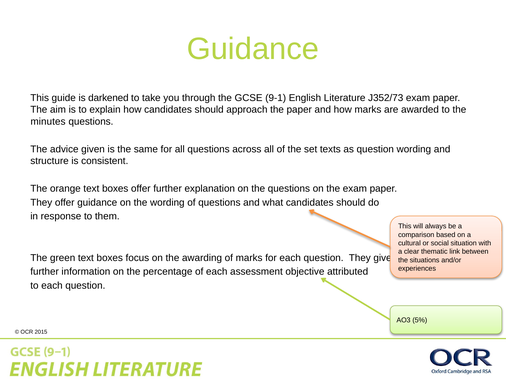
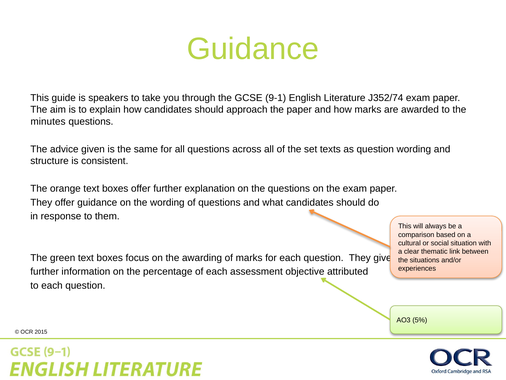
darkened: darkened -> speakers (108, 98)
J352/73: J352/73 -> J352/74 (386, 98)
